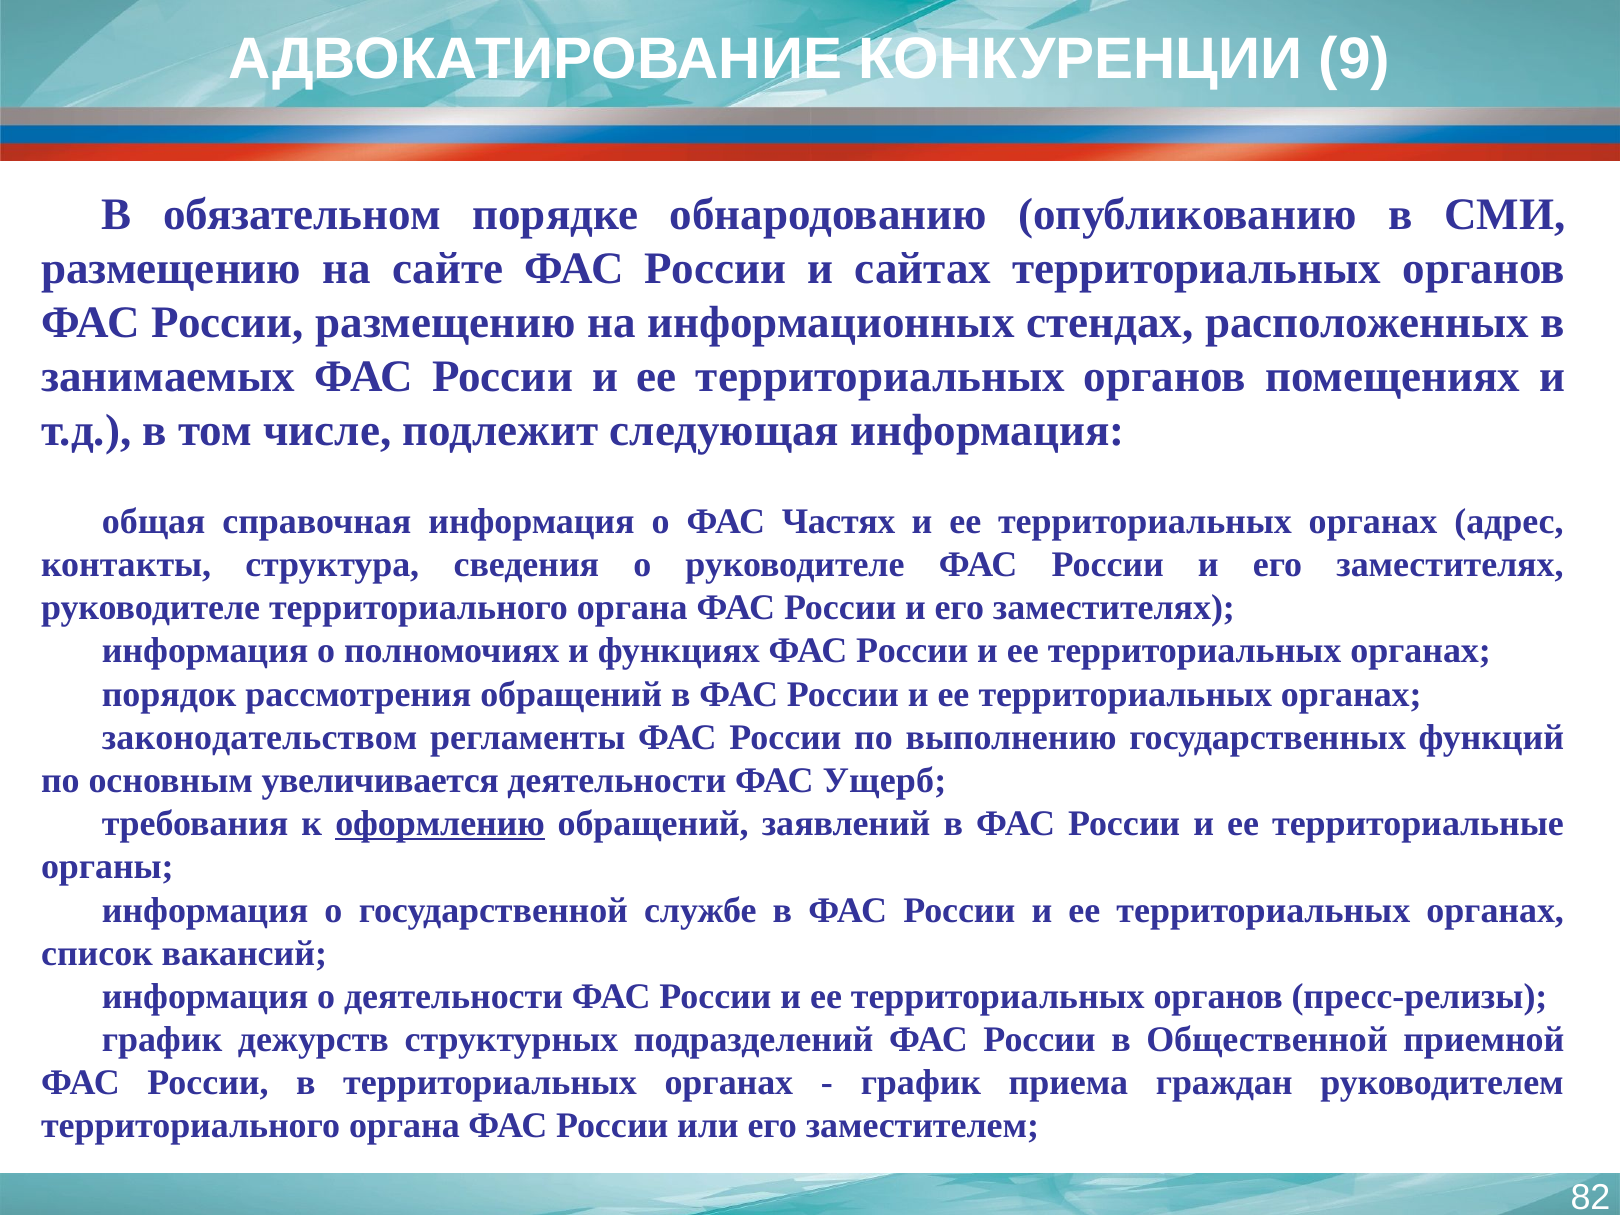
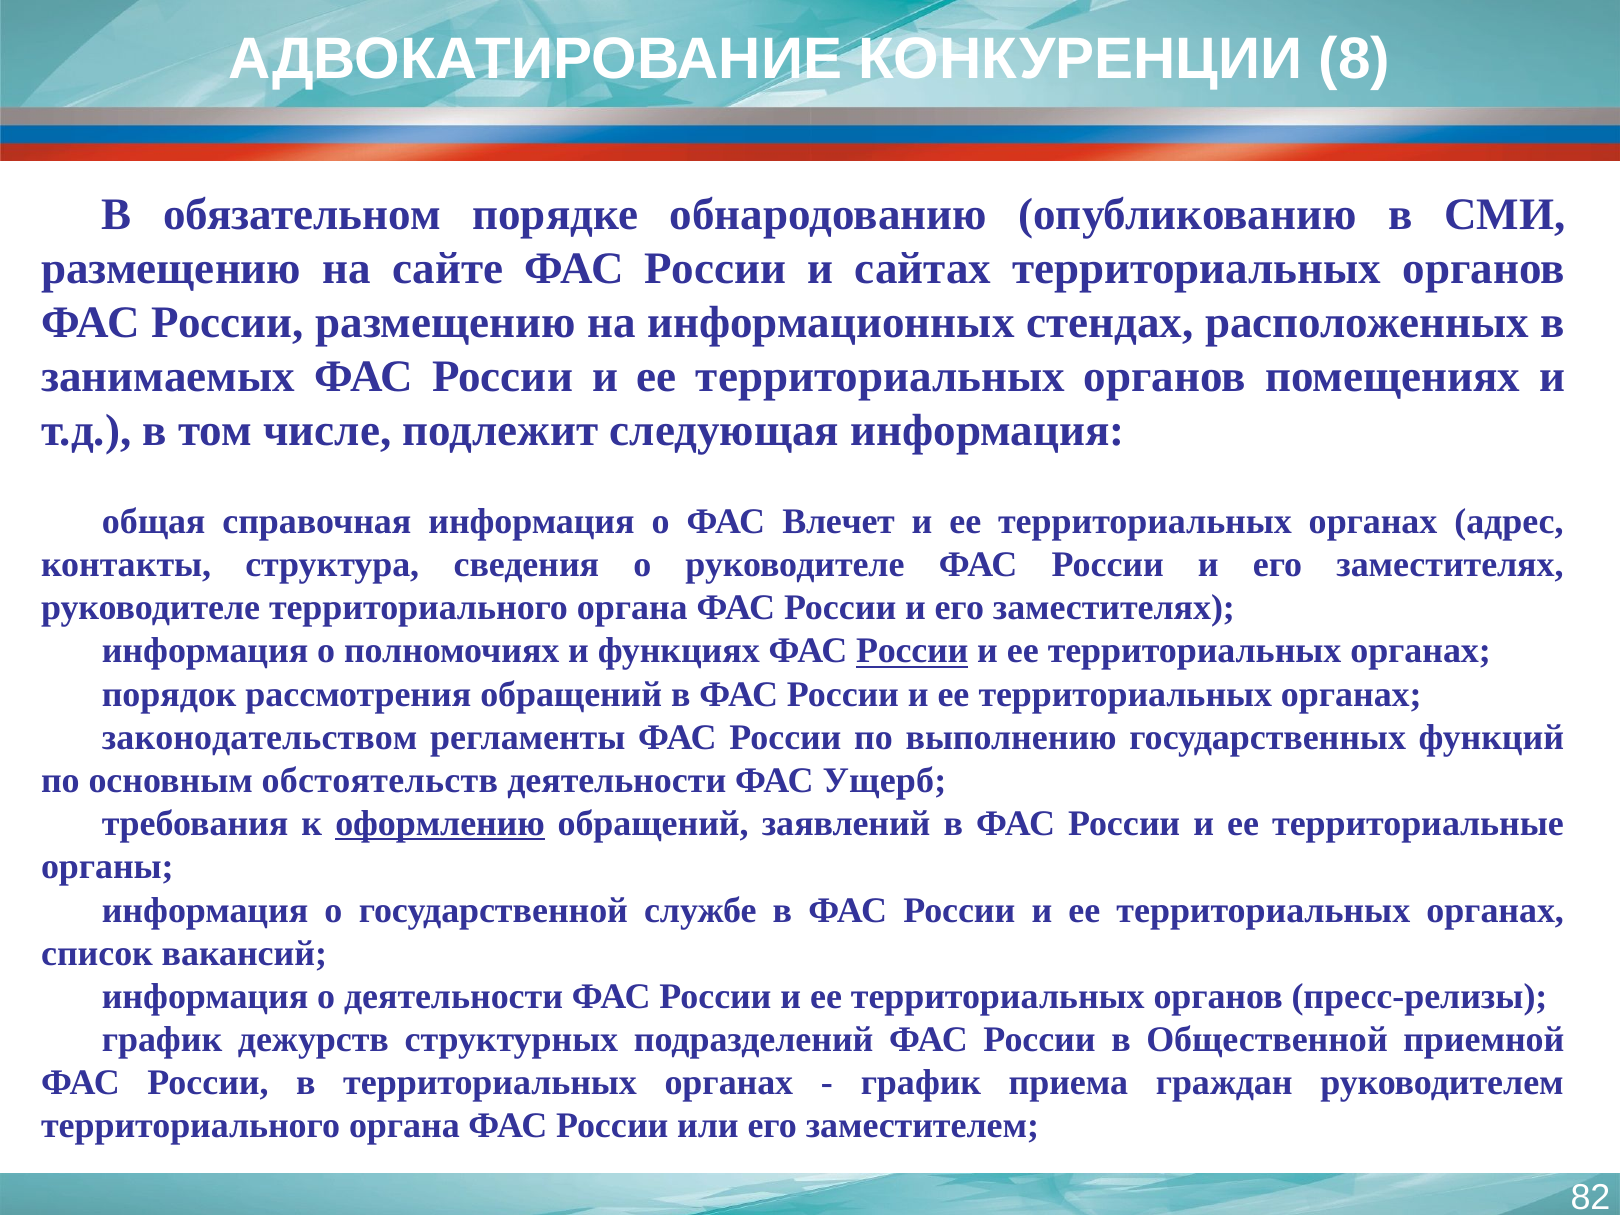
9: 9 -> 8 (1355, 60)
Частях: Частях -> Влечет (839, 522)
России underline: none -> present (912, 651)
увеличивается: увеличивается -> обстоятельств (380, 781)
